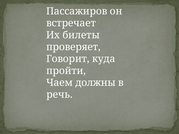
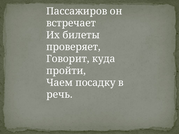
должны: должны -> посадку (95, 83)
